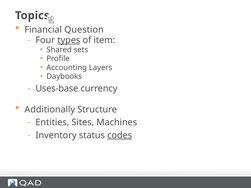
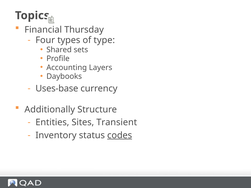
Question: Question -> Thursday (84, 30)
types underline: present -> none (69, 40)
item: item -> type (104, 40)
Machines: Machines -> Transient (117, 123)
